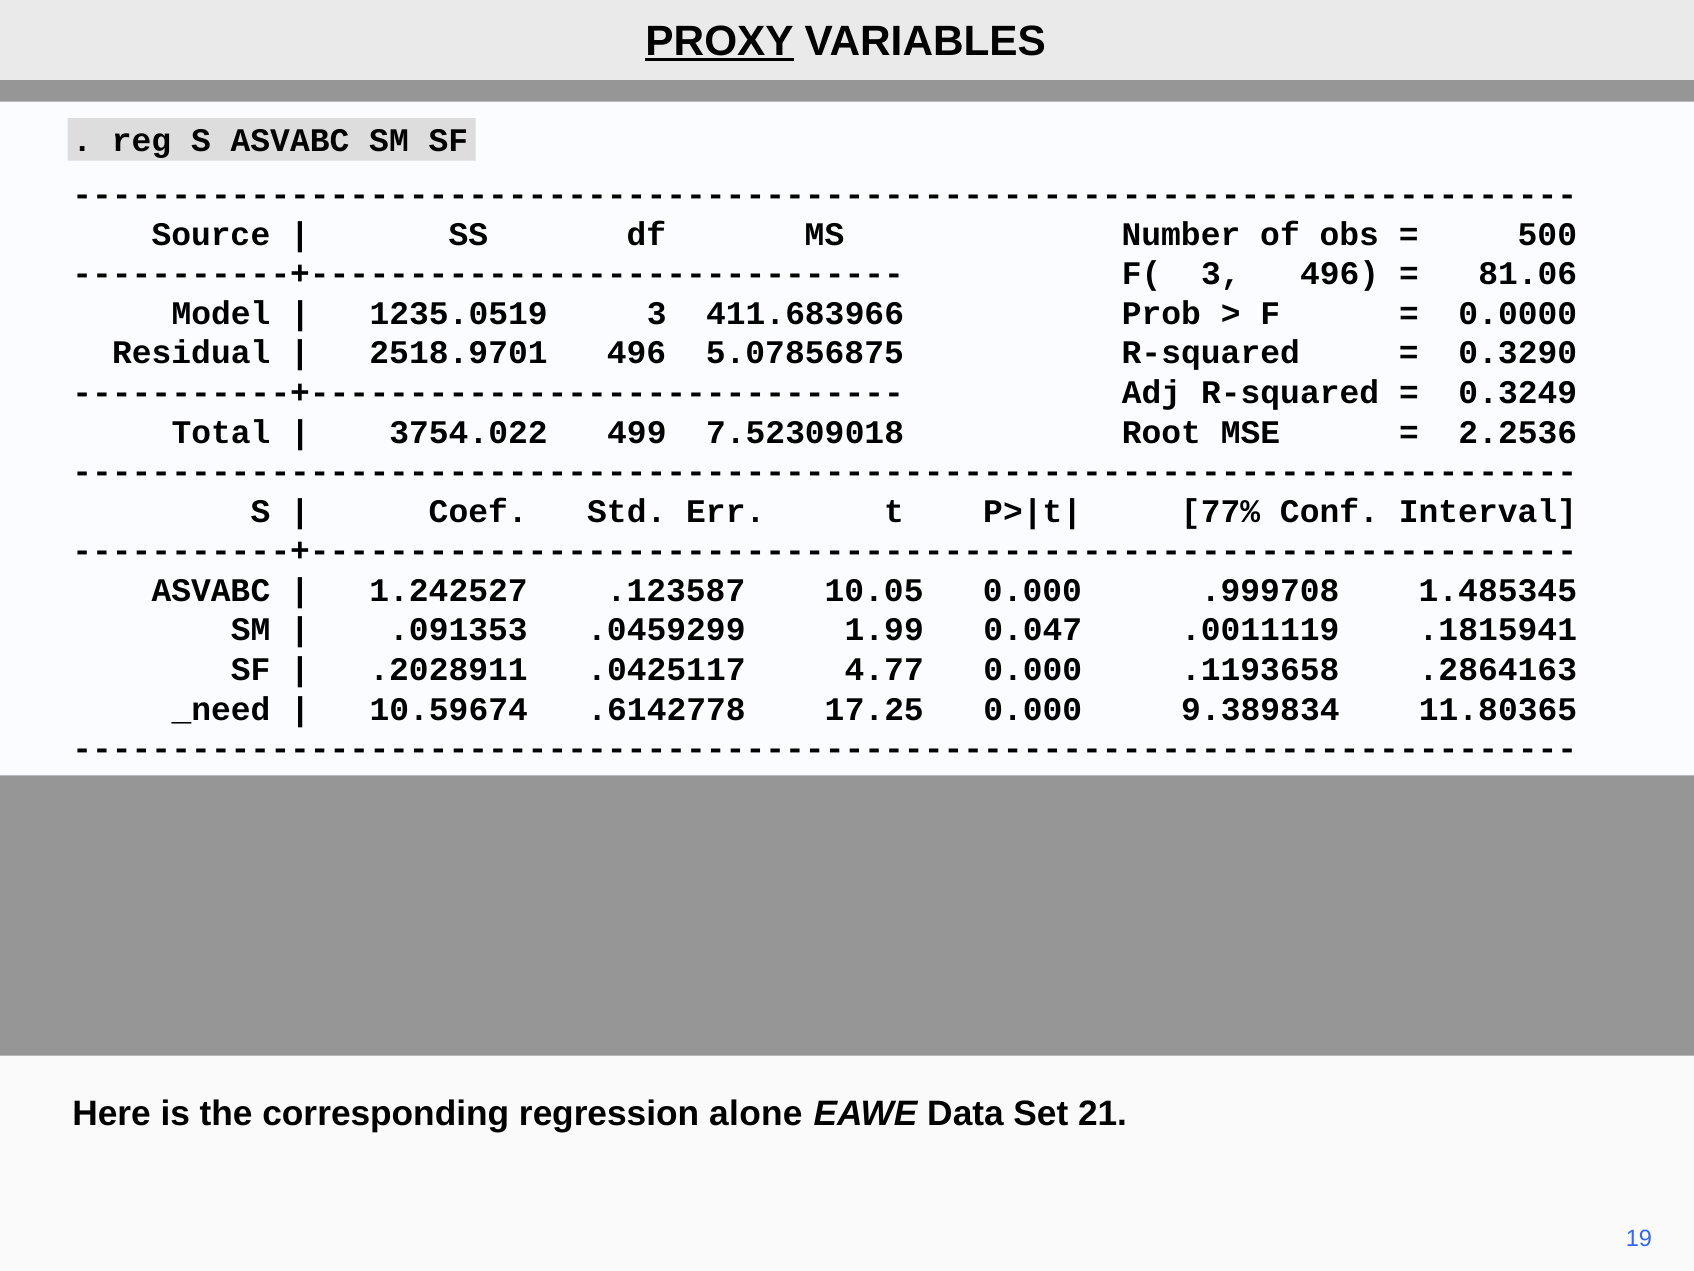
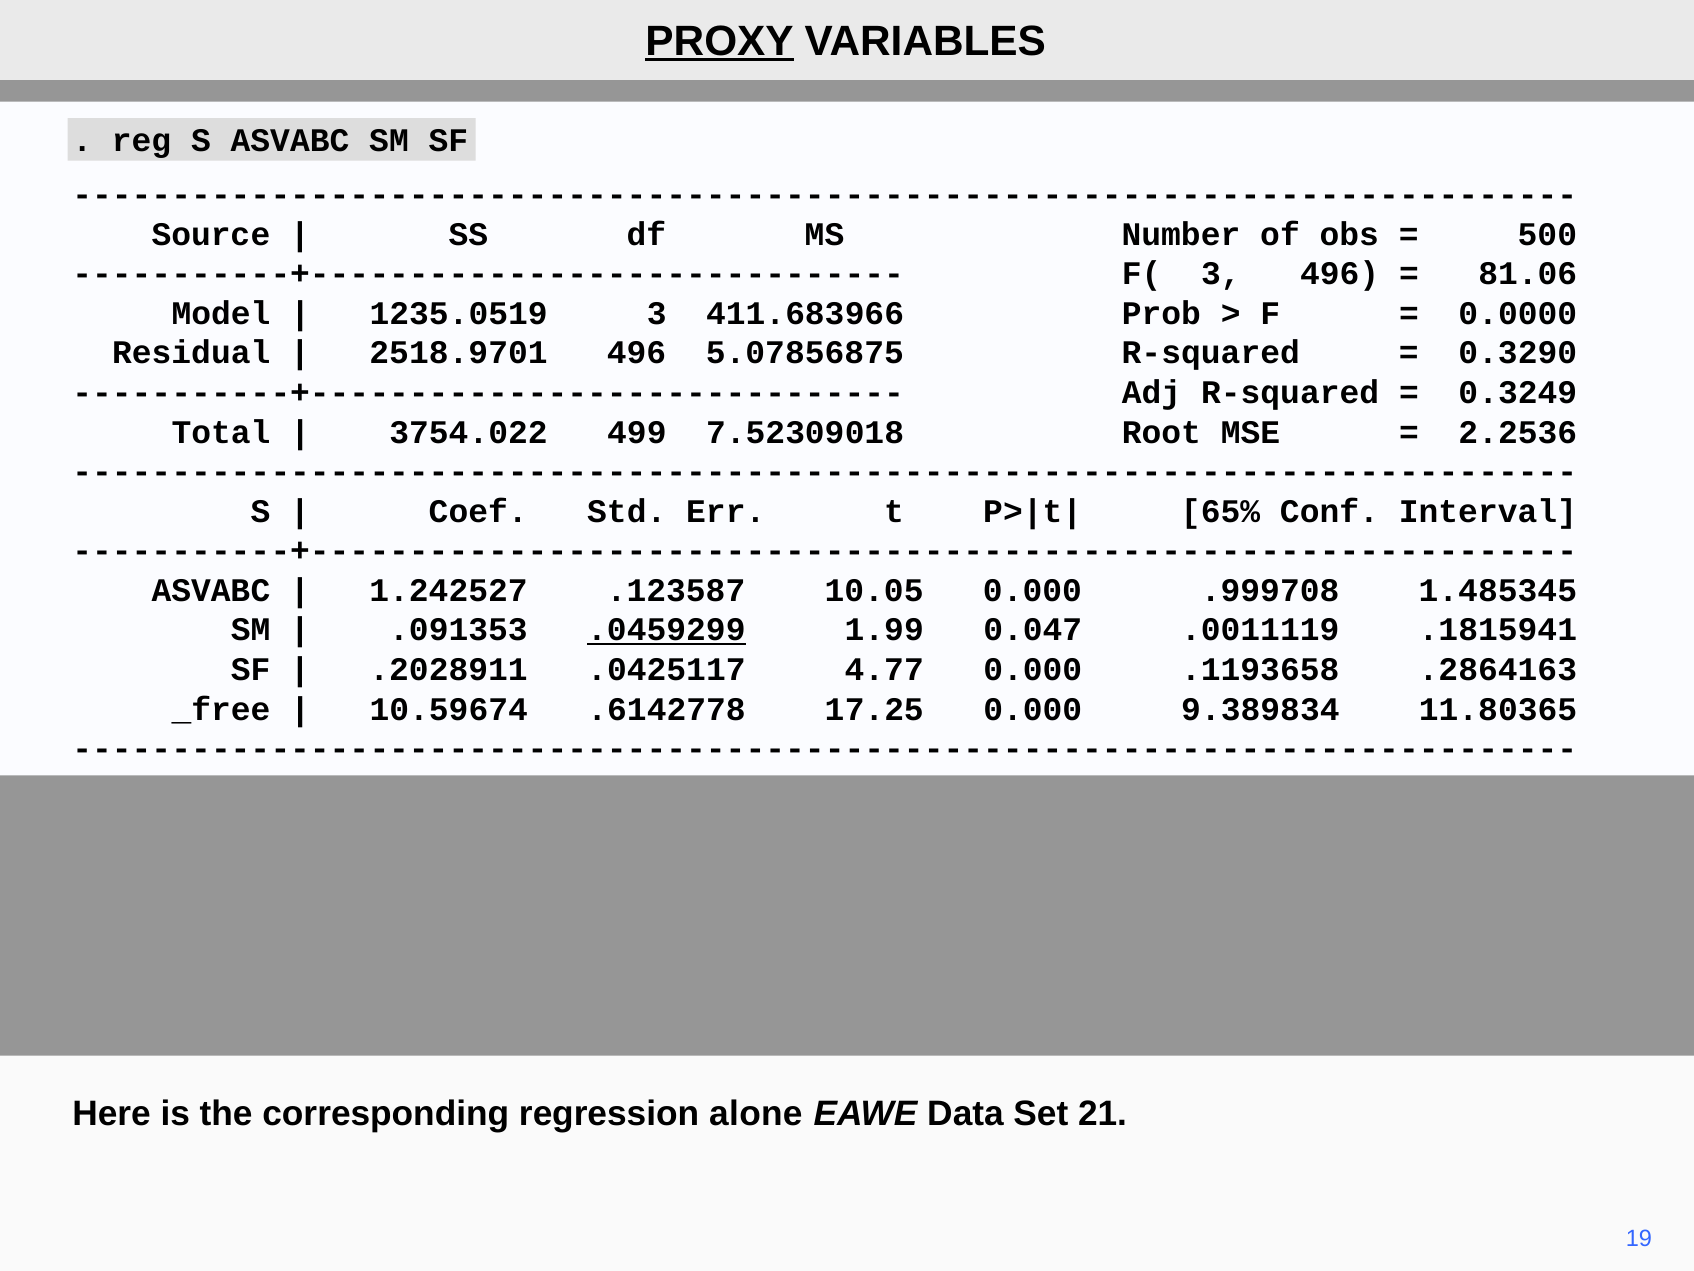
77%: 77% -> 65% (1221, 511)
.0459299 underline: none -> present (666, 630)
_need: _need -> _free (221, 709)
